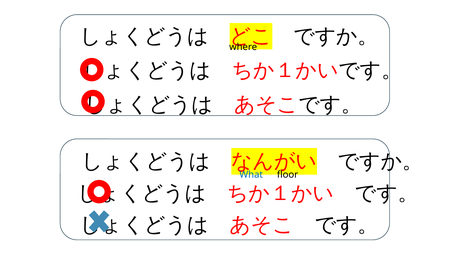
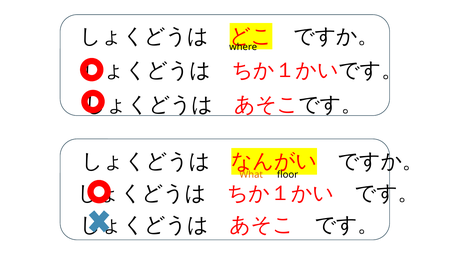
What colour: blue -> orange (251, 175)
